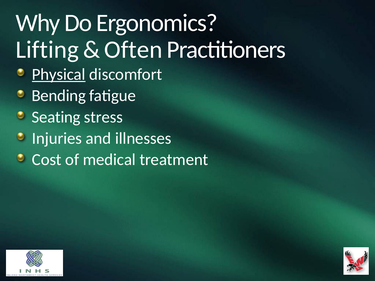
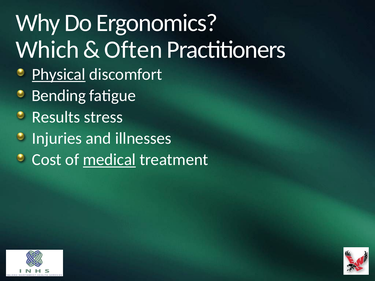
Lifting: Lifting -> Which (47, 50)
Seating: Seating -> Results (56, 117)
medical underline: none -> present (109, 160)
